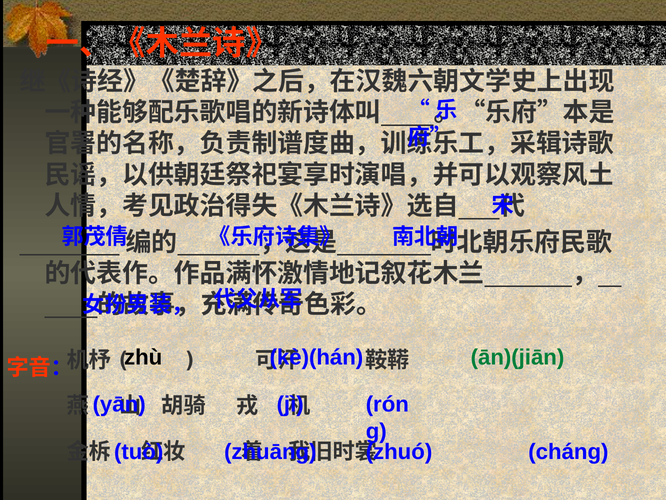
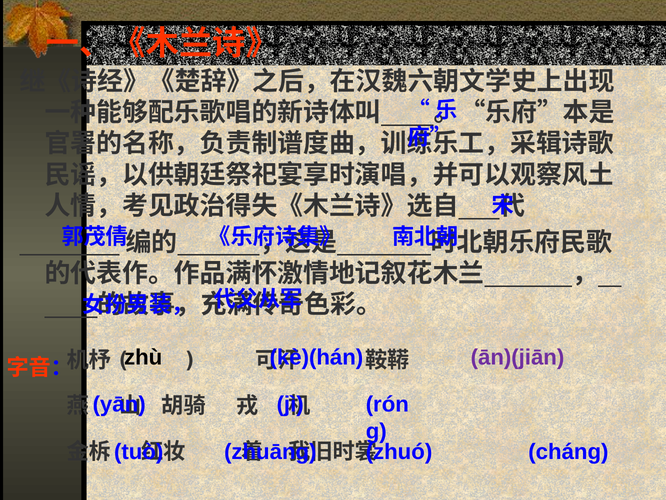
ān)(jiān colour: green -> purple (517, 357)
